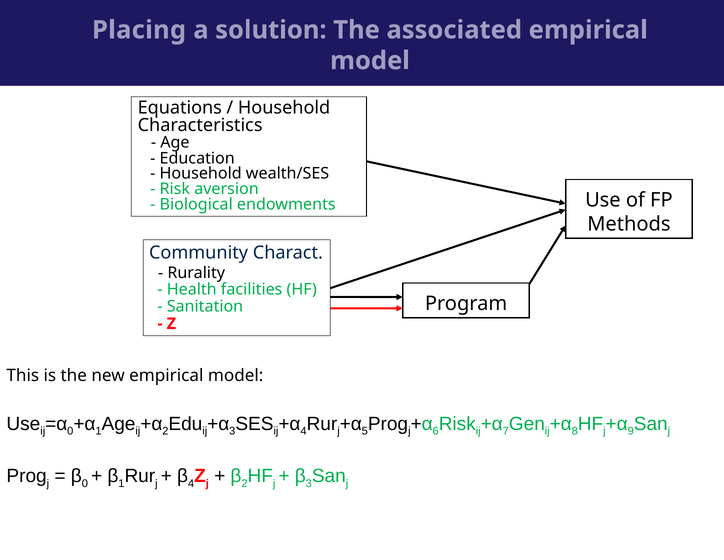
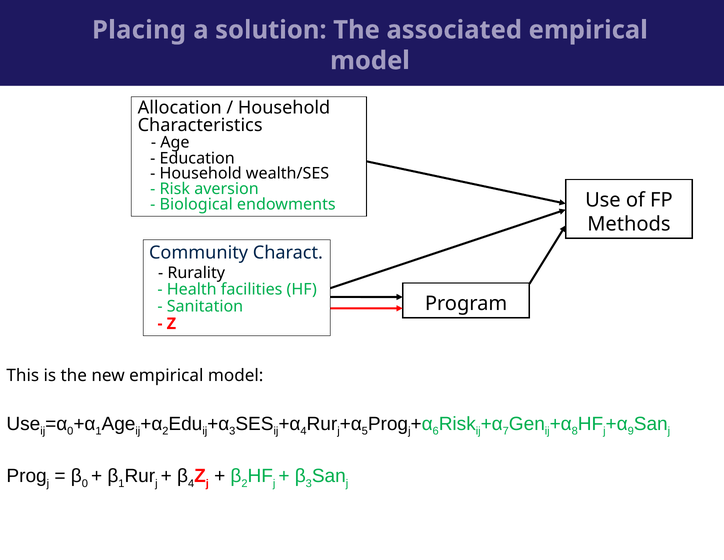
Equations: Equations -> Allocation (180, 108)
